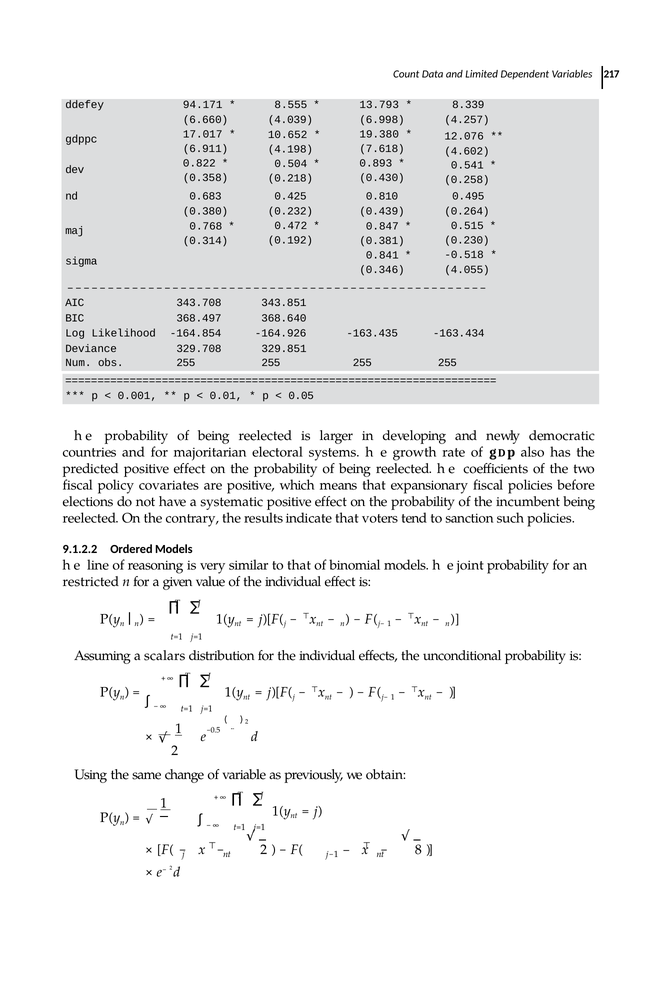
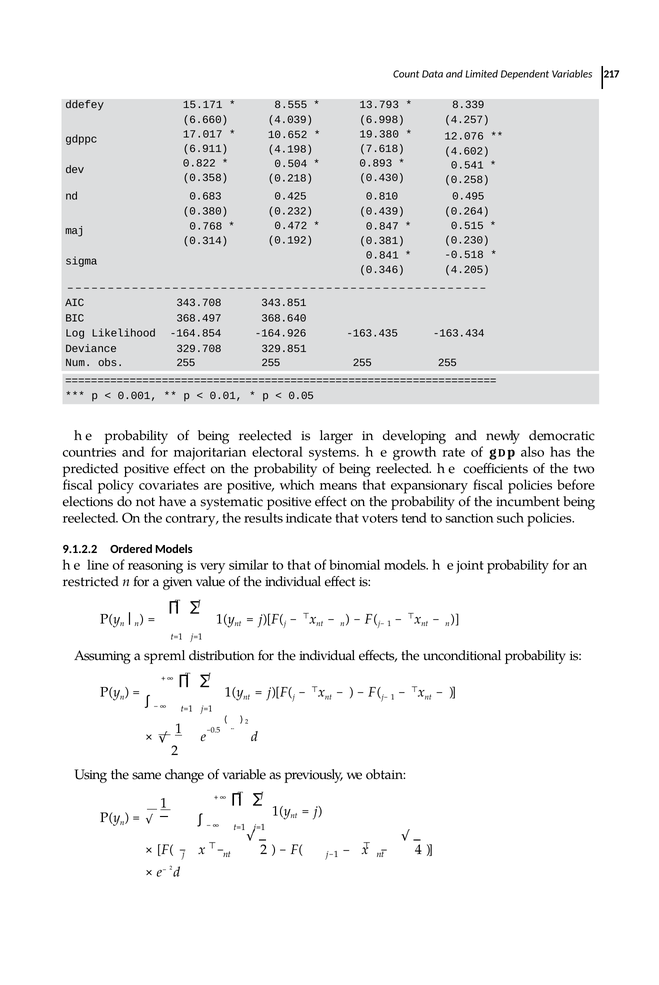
94.171: 94.171 -> 15.171 (203, 105)
4.055: 4.055 -> 4.205 (467, 269)
scalars: scalars -> spreml (165, 655)
8: 8 -> 4 (418, 849)
